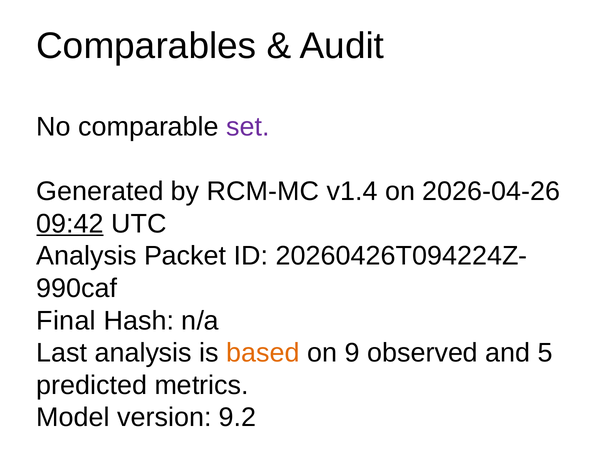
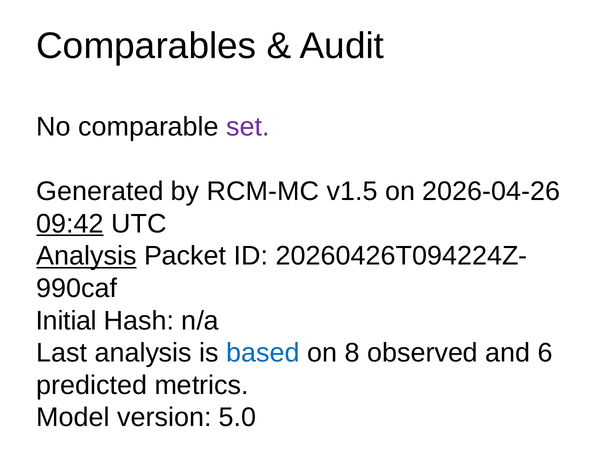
v1.4: v1.4 -> v1.5 (352, 192)
Analysis underline: none -> present (86, 256)
Final: Final -> Initial (66, 321)
based colour: orange -> blue (263, 353)
9: 9 -> 8 (352, 353)
5: 5 -> 6 (545, 353)
9.2: 9.2 -> 5.0 (238, 418)
